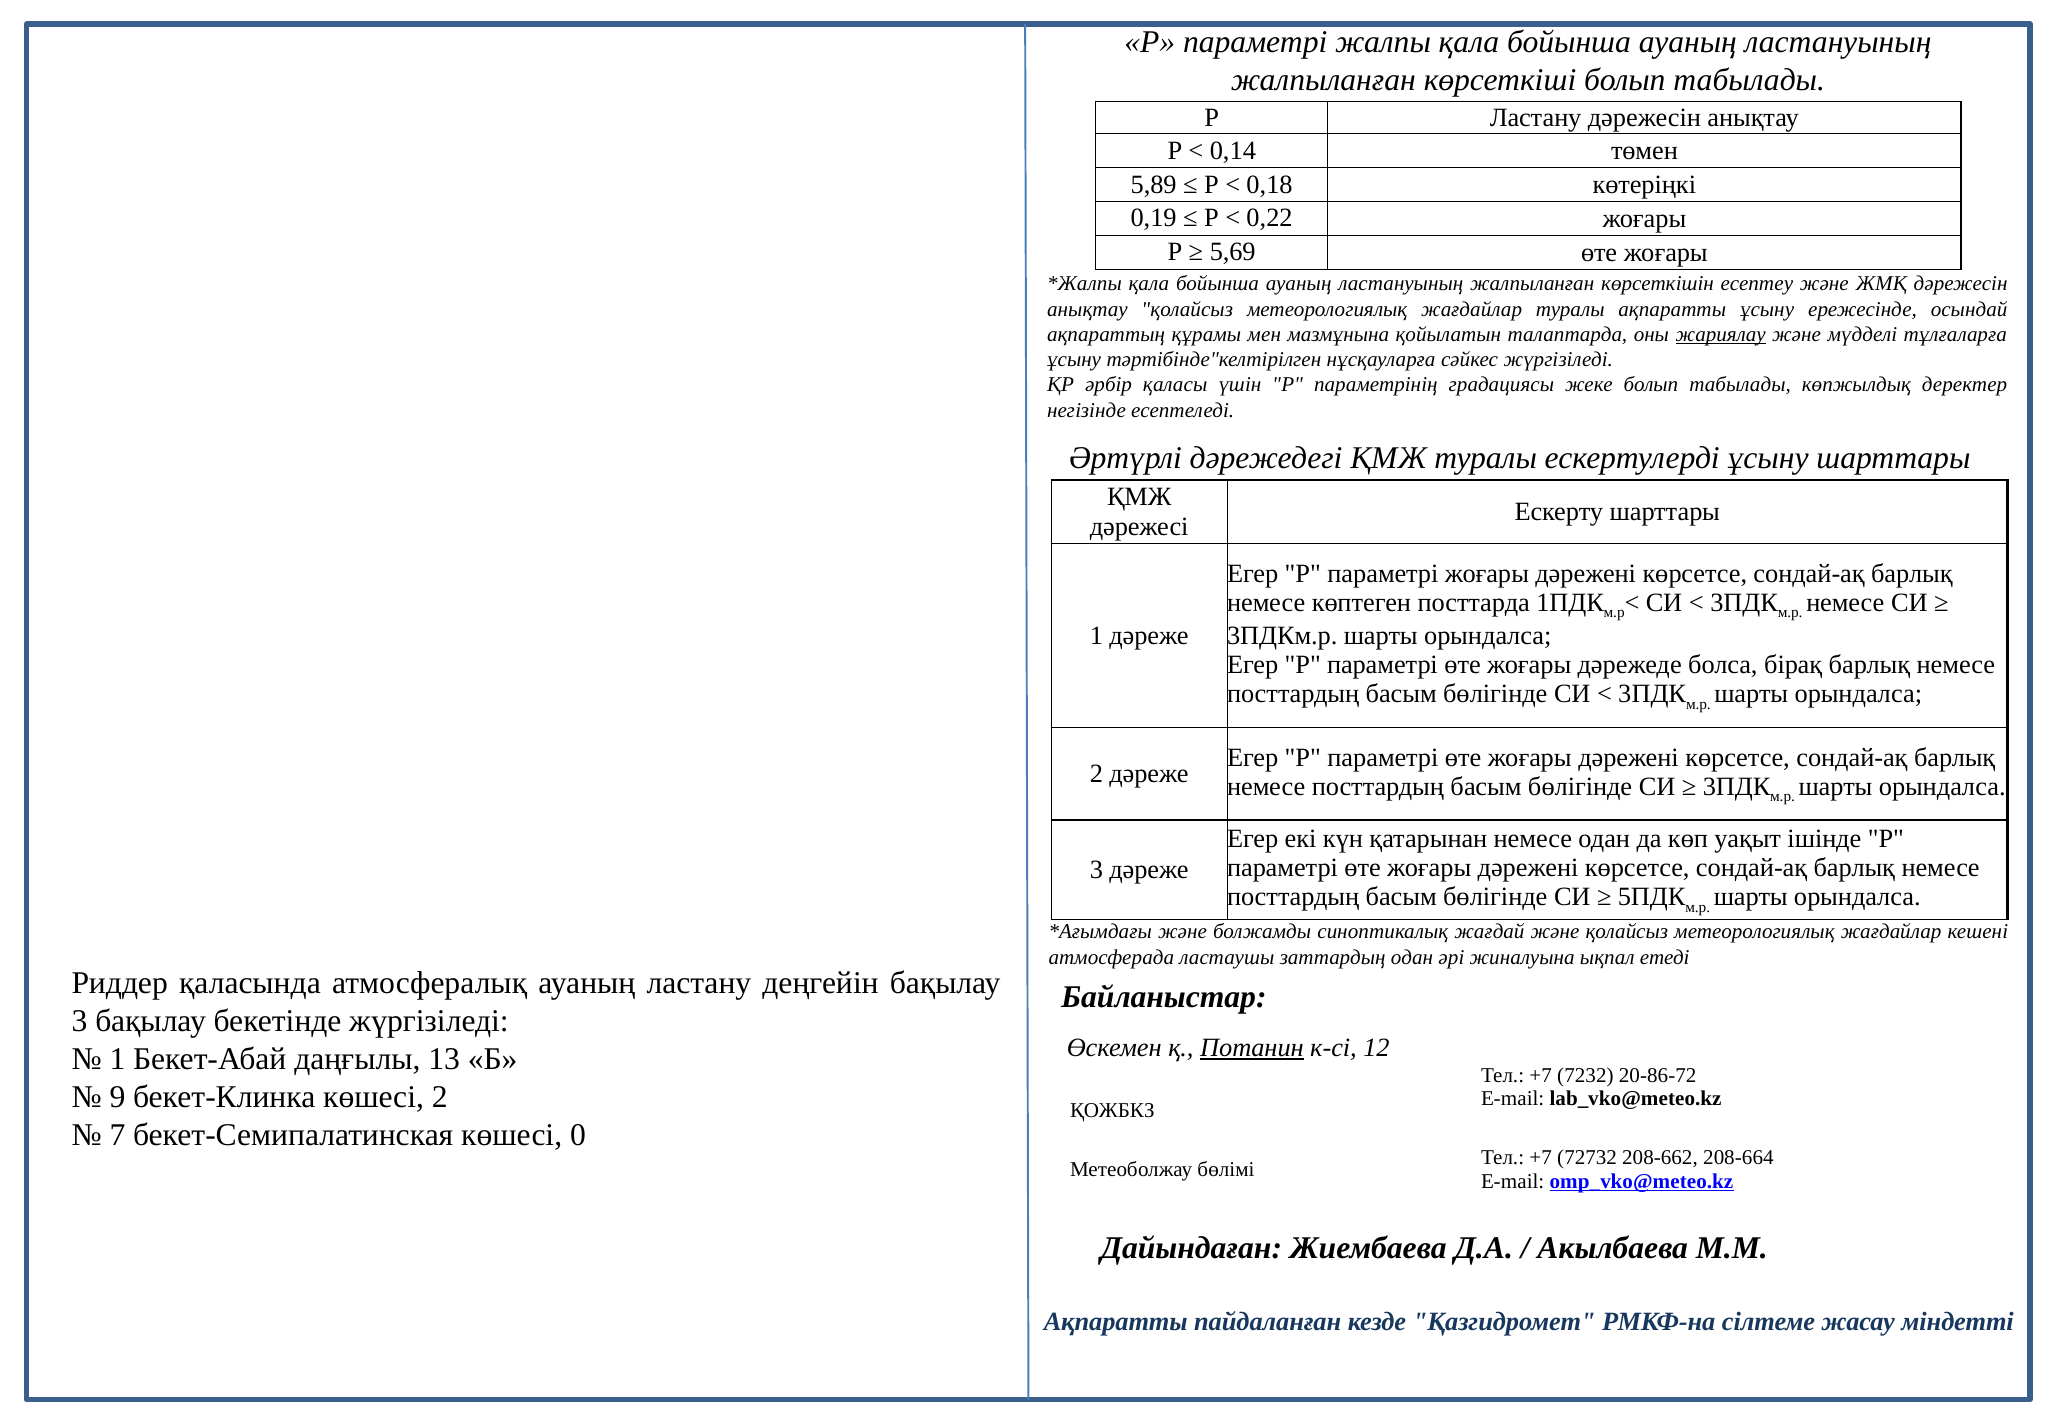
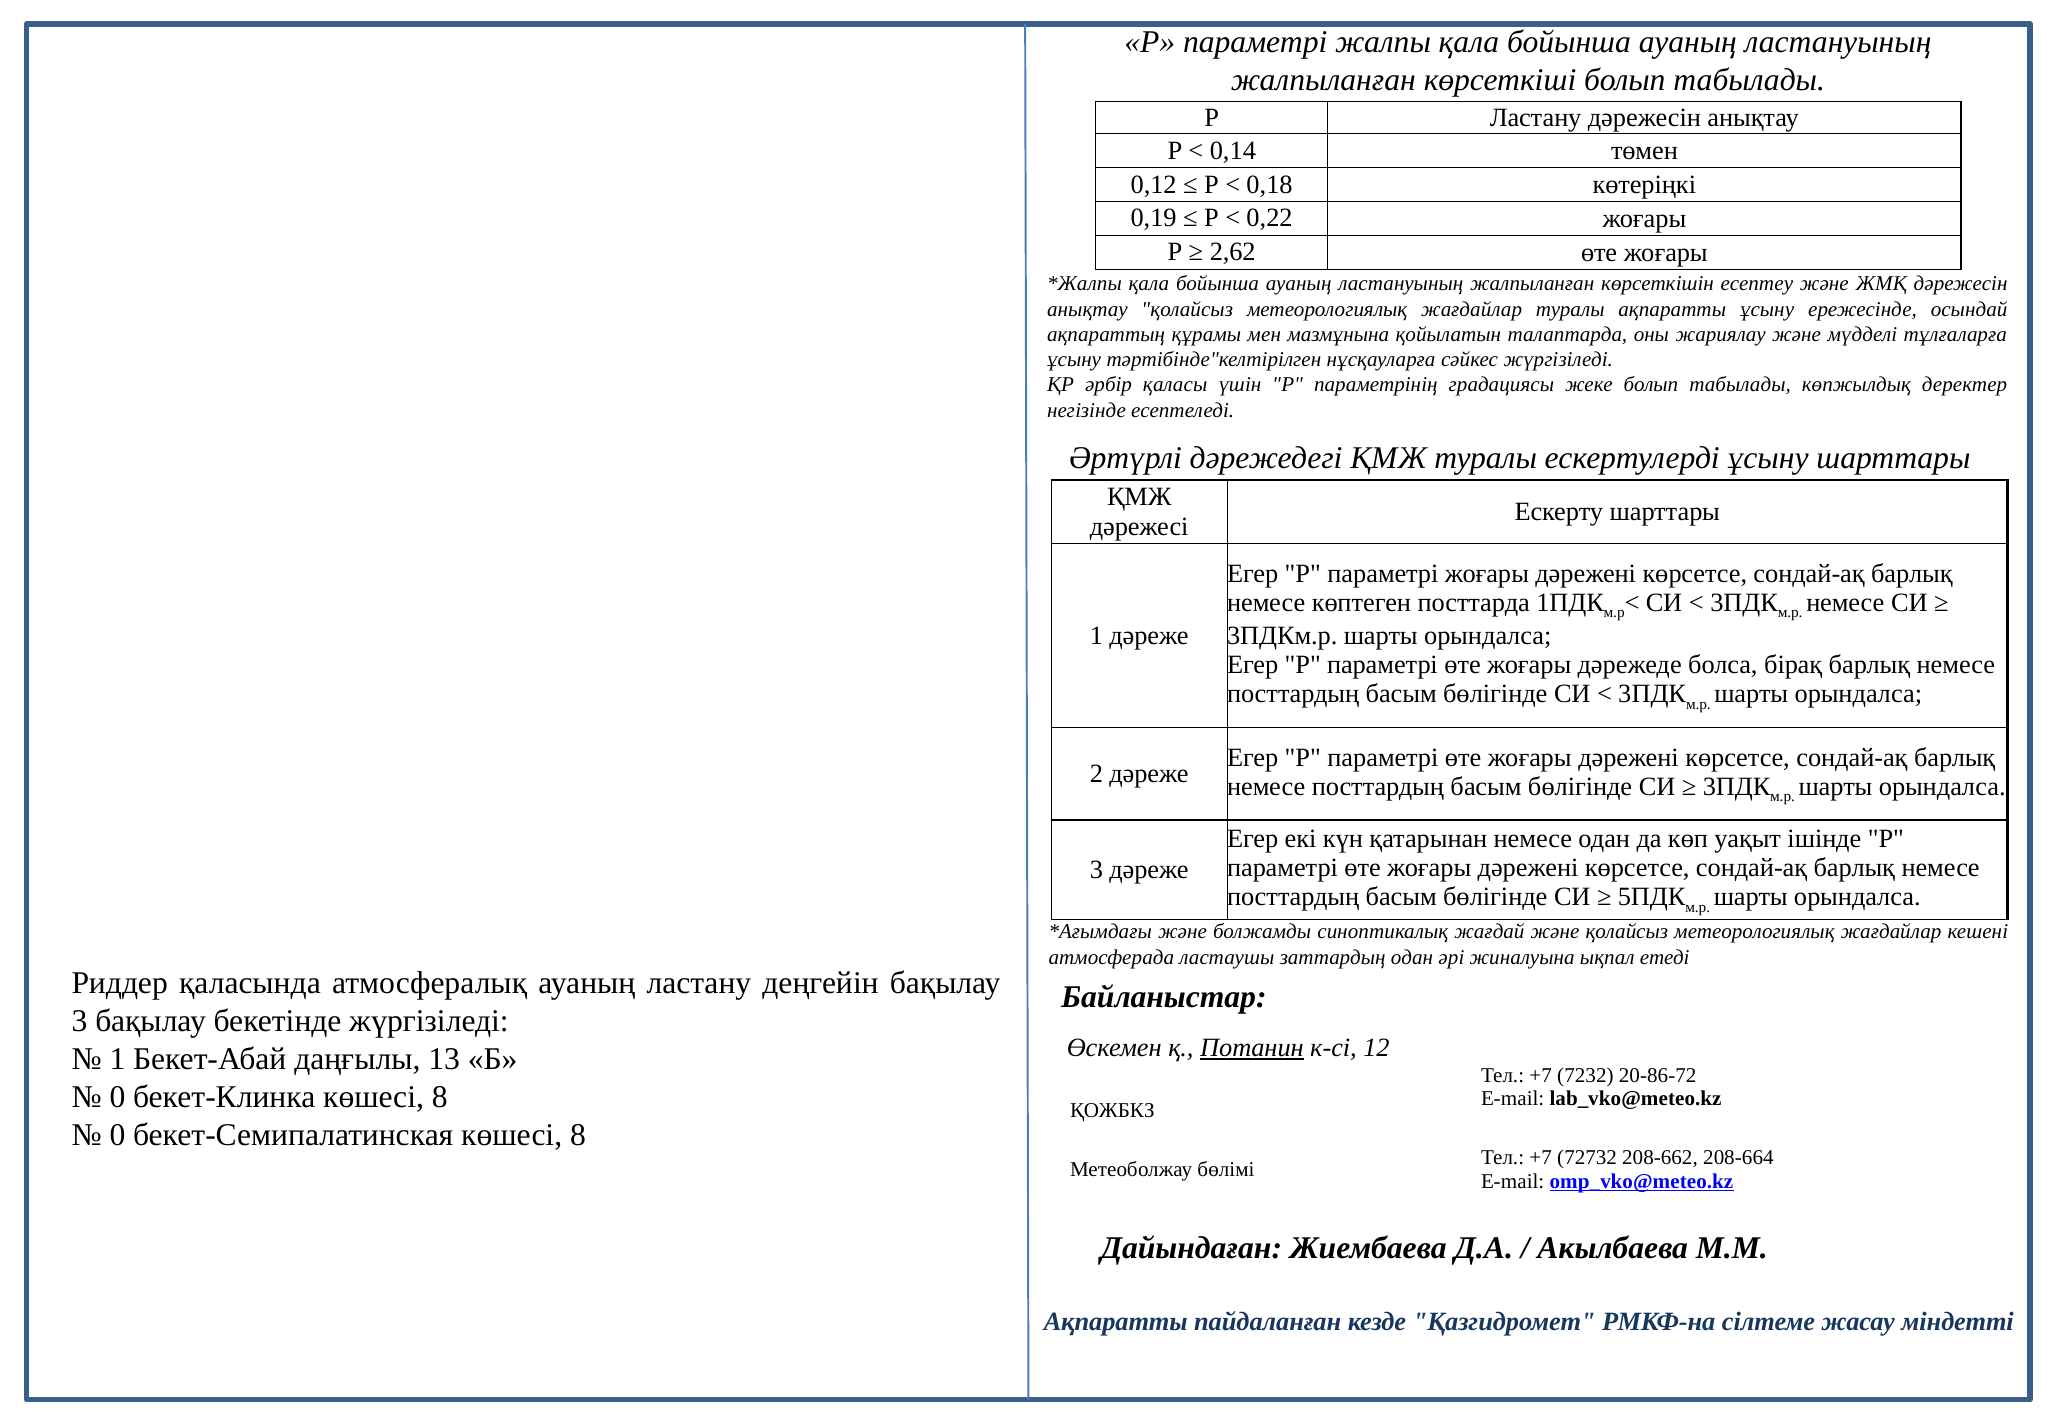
5,89: 5,89 -> 0,12 (1154, 184)
5,69: 5,69 -> 2,62 (1233, 252)
жариялау underline: present -> none (1721, 335)
9: 9 -> 0 (117, 1097)
бекет-Клинка көшесі 2: 2 -> 8 (440, 1097)
7: 7 -> 0 (117, 1135)
бекет-Семипалатинская көшесі 0: 0 -> 8 (578, 1135)
